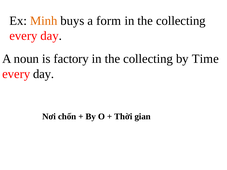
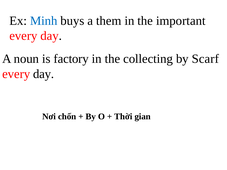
Minh colour: orange -> blue (44, 21)
form: form -> them (109, 21)
collecting: collecting -> important (181, 21)
Time: Time -> Scarf (205, 59)
